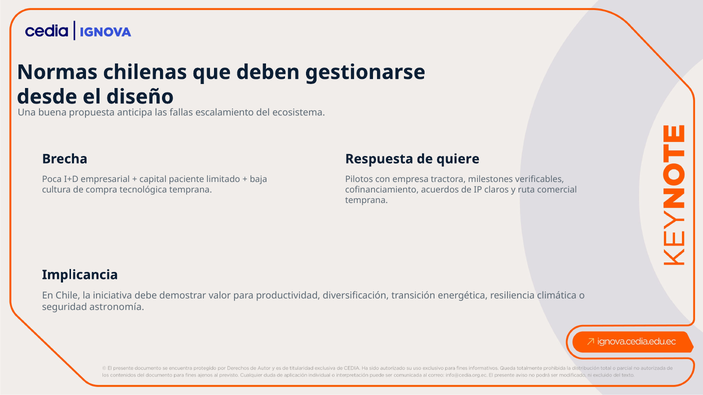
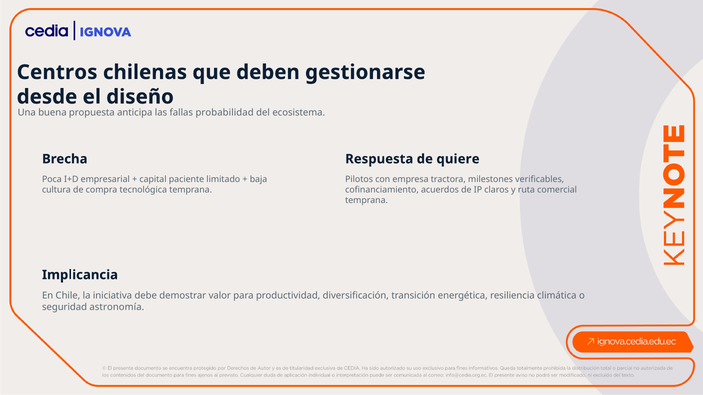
Normas: Normas -> Centros (57, 72)
escalamiento: escalamiento -> probabilidad (225, 113)
